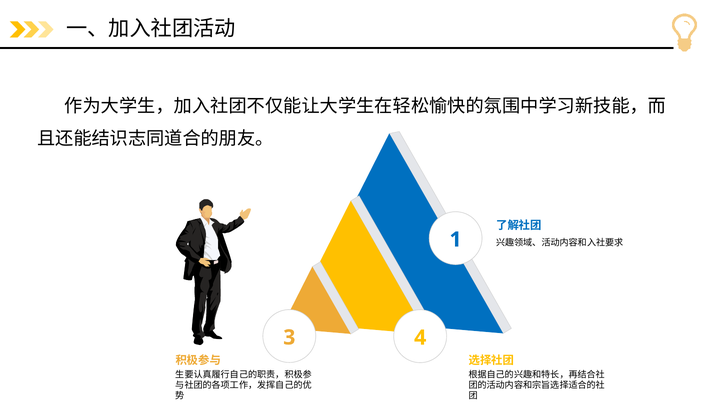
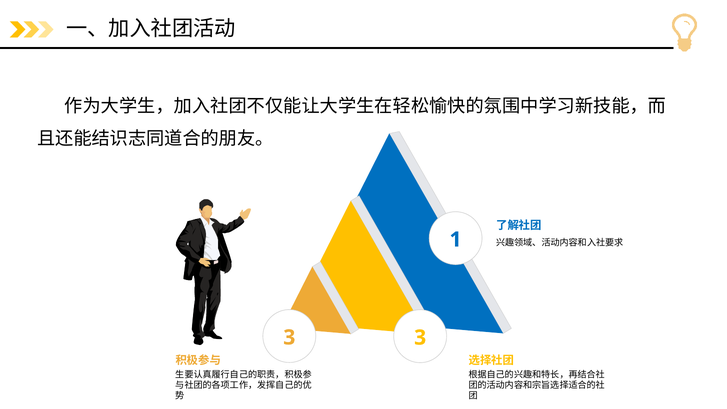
3 4: 4 -> 3 (420, 338)
